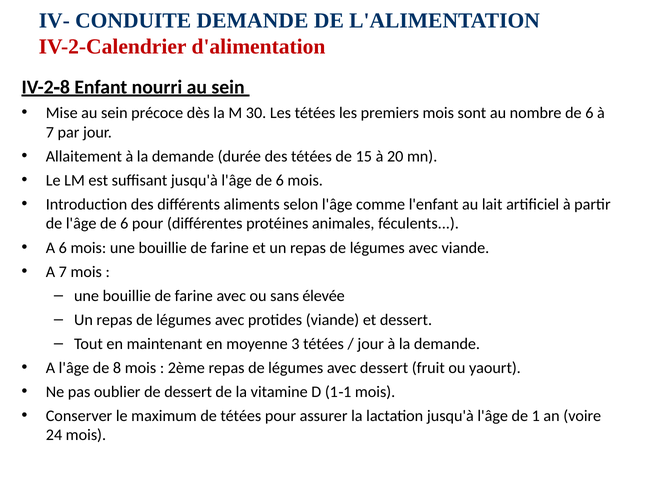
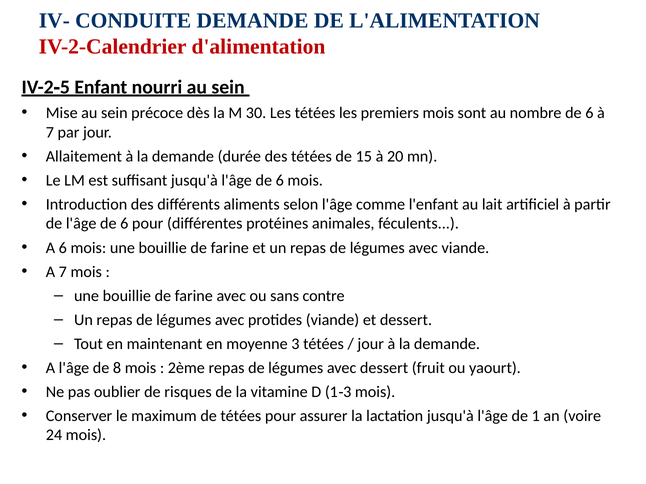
8: 8 -> 5 (65, 87)
élevée: élevée -> contre (324, 296)
de dessert: dessert -> risques (188, 392)
1 1: 1 -> 3 (347, 392)
